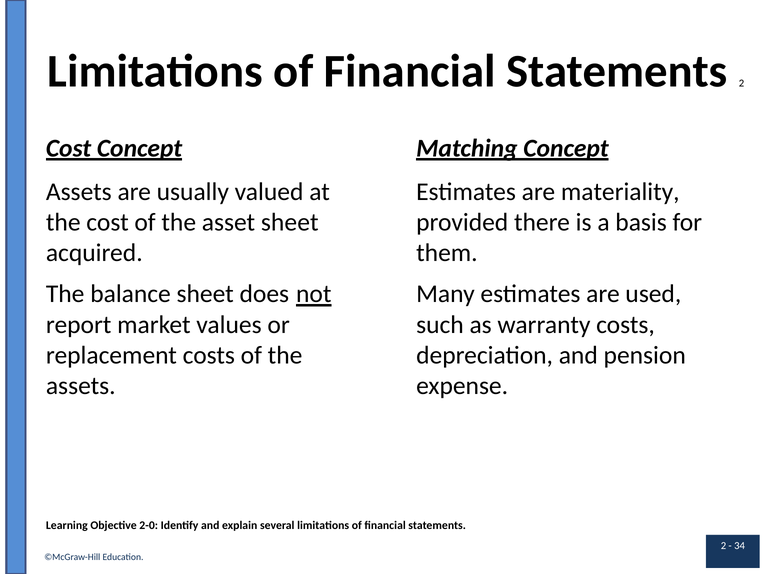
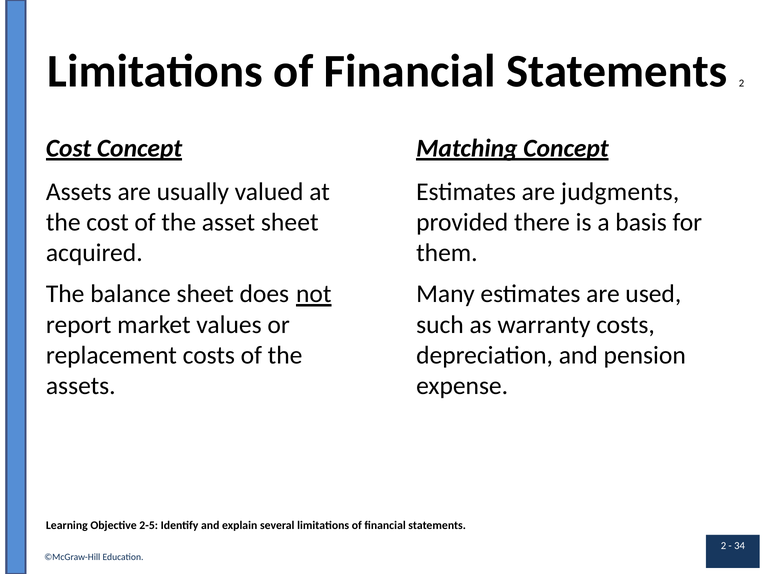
materiality: materiality -> judgments (620, 192)
2-0: 2-0 -> 2-5 (149, 526)
